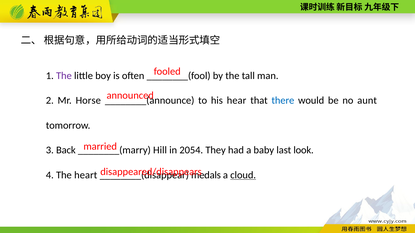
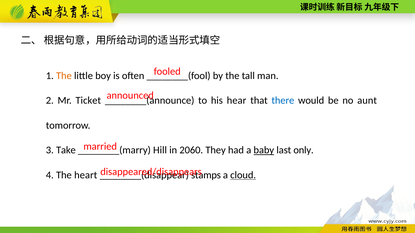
The colour: purple -> orange (64, 76)
Horse: Horse -> Ticket (88, 101)
Back: Back -> Take (66, 150)
2054: 2054 -> 2060 (191, 150)
baby underline: none -> present (264, 150)
look: look -> only (304, 150)
medals: medals -> stamps (206, 175)
